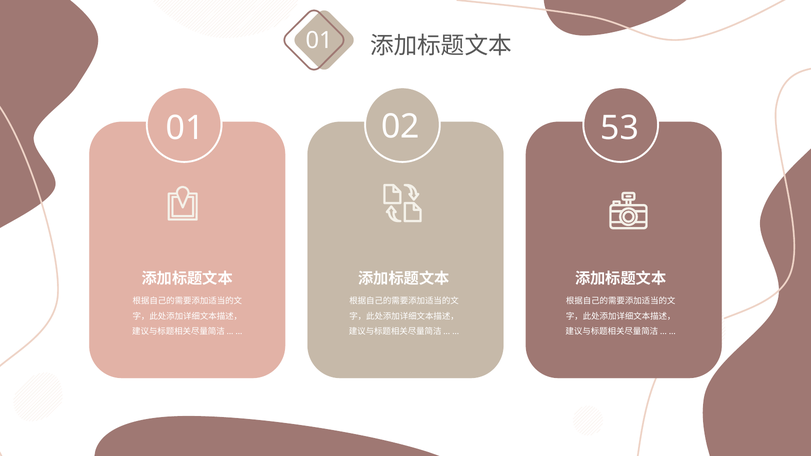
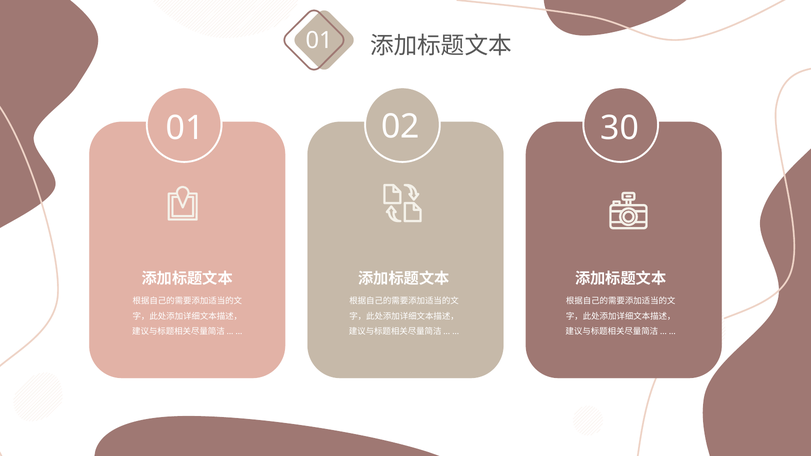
53: 53 -> 30 (620, 128)
